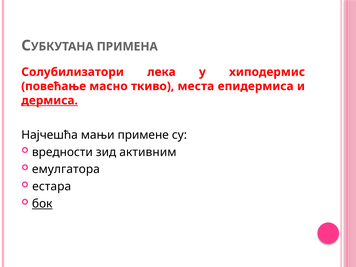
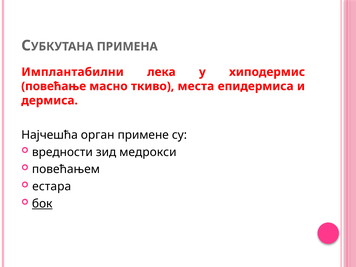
Солубилизатори: Солубилизатори -> Имплантабилни (73, 72)
дермиса underline: present -> none (50, 100)
мањи: мањи -> орган (98, 135)
активним: активним -> медрокси (148, 152)
емулгатора: емулгатора -> повећањем (66, 169)
